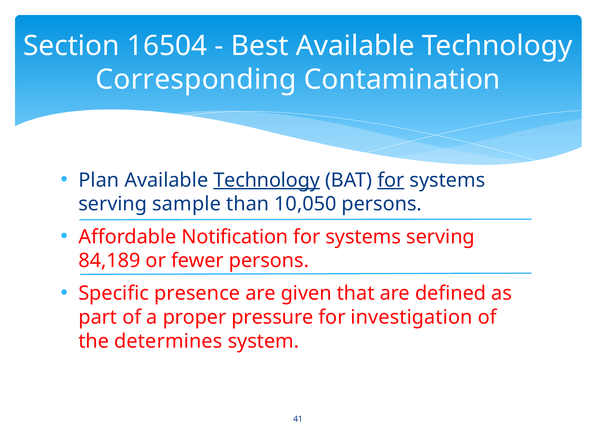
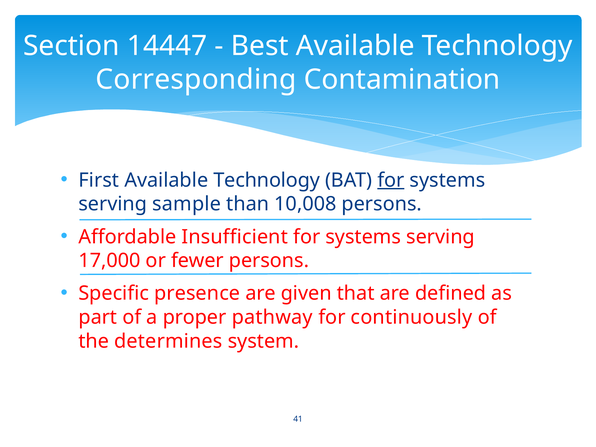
16504: 16504 -> 14447 (167, 46)
Plan: Plan -> First (99, 180)
Technology underline: present -> none (267, 180)
10,050: 10,050 -> 10,008 (305, 204)
Notification: Notification -> Insufficient (235, 237)
84,189: 84,189 -> 17,000 (110, 261)
pressure: pressure -> pathway (272, 317)
investigation: investigation -> continuously (412, 317)
